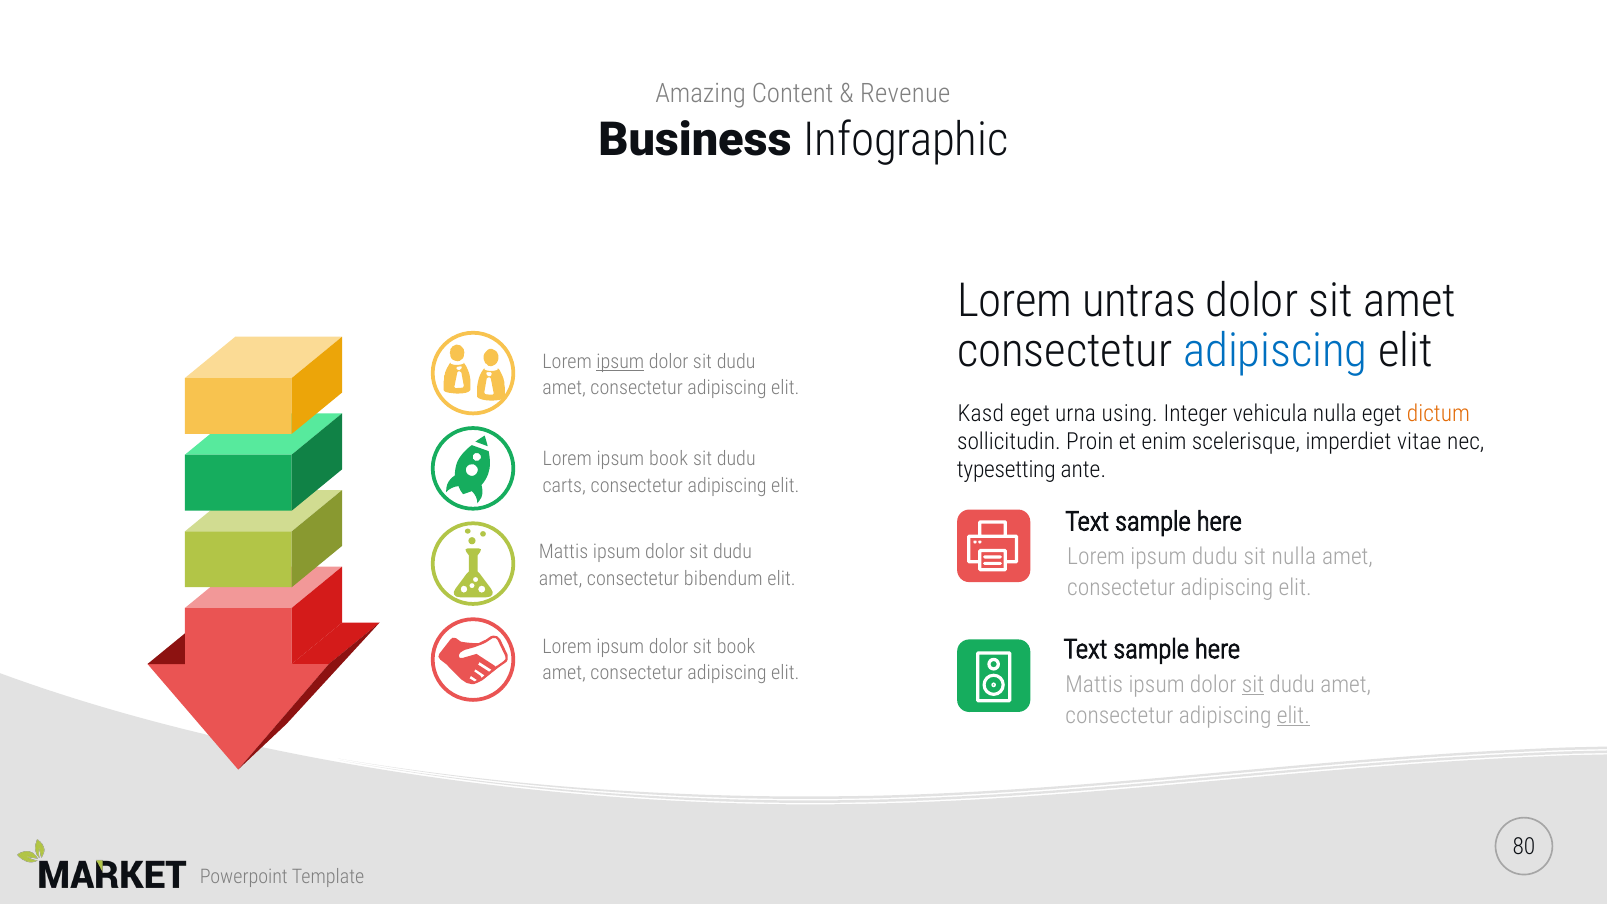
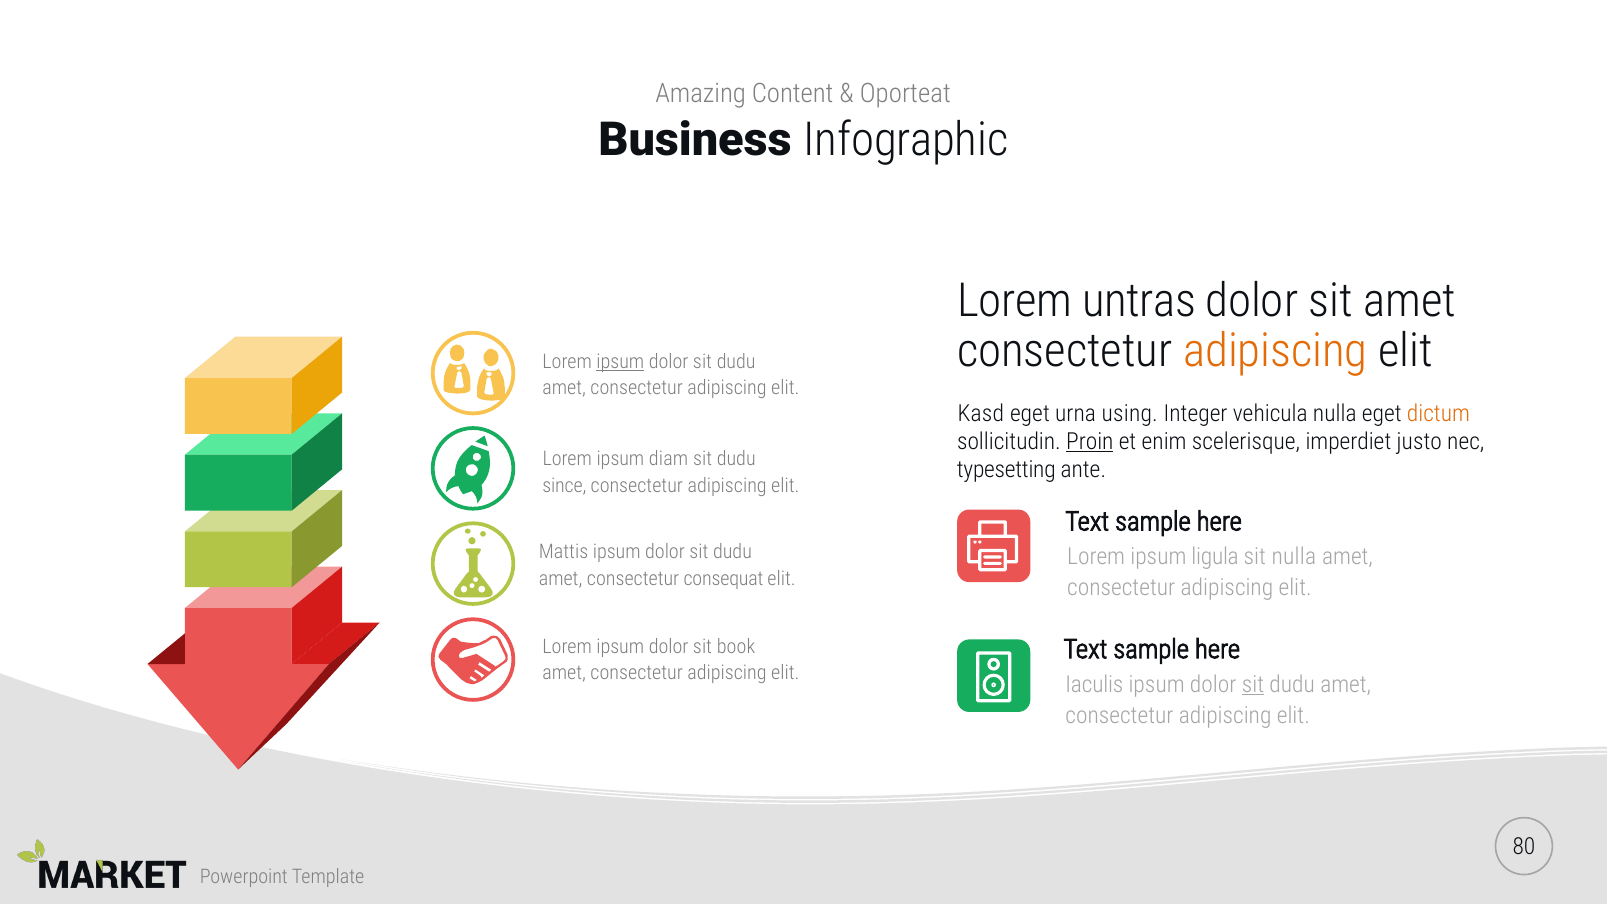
Revenue: Revenue -> Oporteat (905, 94)
adipiscing colour: blue -> orange (1275, 351)
Proin underline: none -> present (1090, 441)
vitae: vitae -> justo (1419, 441)
ipsum book: book -> diam (669, 459)
carts: carts -> since (564, 486)
ipsum dudu: dudu -> ligula (1215, 557)
bibendum: bibendum -> consequat (724, 579)
Mattis: Mattis -> Iaculis (1094, 684)
elit underline: present -> none (1293, 715)
